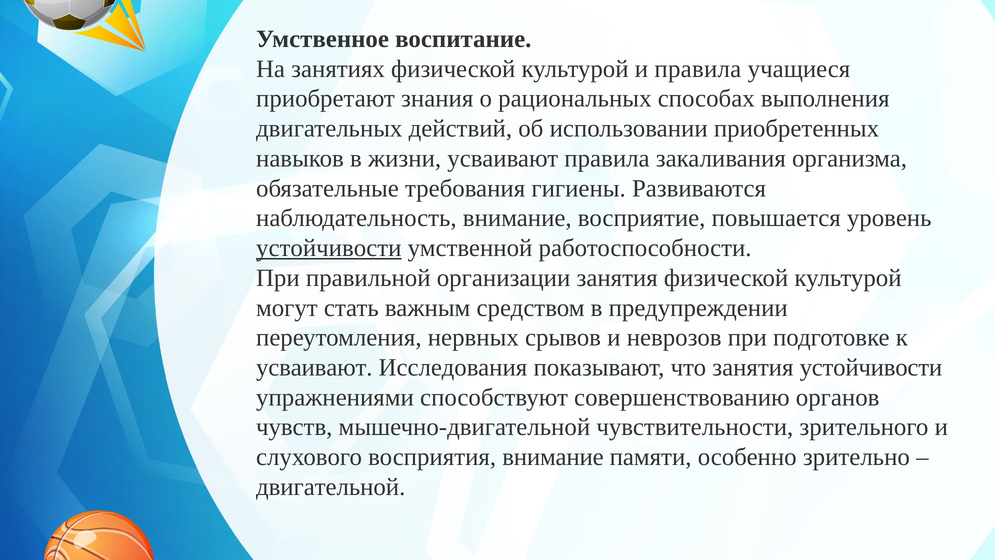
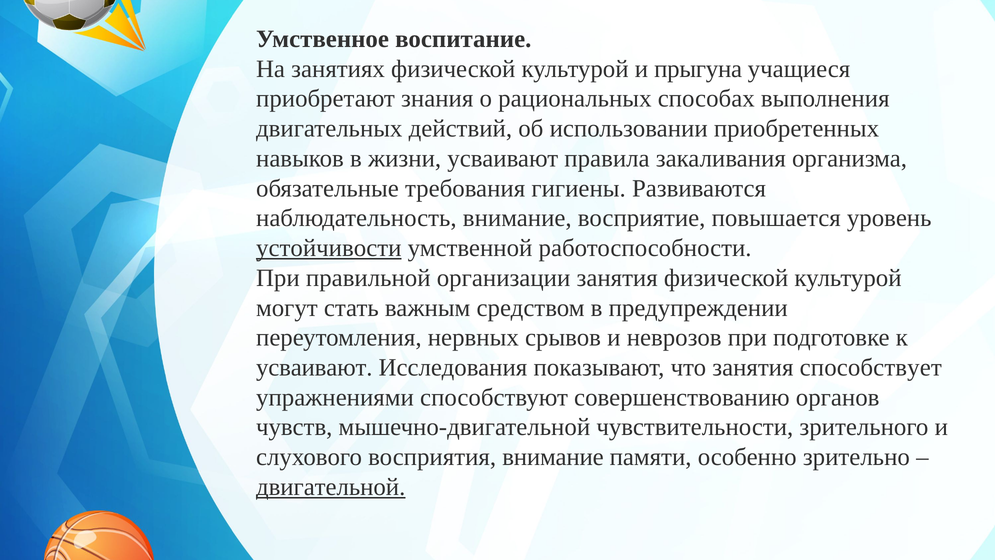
и правила: правила -> прыгуна (698, 69)
занятия устойчивости: устойчивости -> способствует (871, 367)
двигательной underline: none -> present (331, 487)
